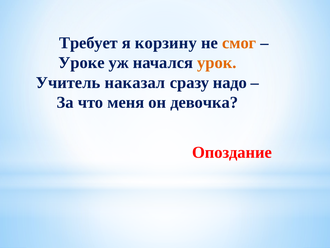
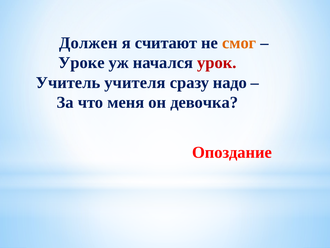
Требует: Требует -> Должен (88, 43)
корзину: корзину -> считают (166, 43)
урок colour: orange -> red (217, 63)
наказал: наказал -> учителя (135, 82)
